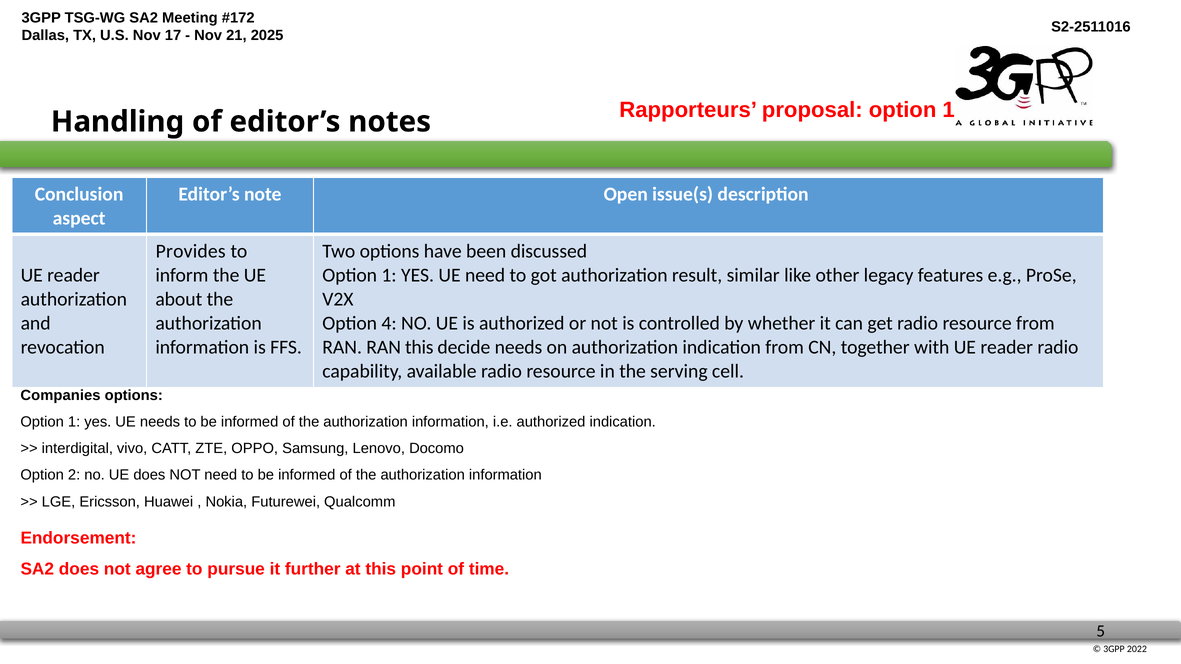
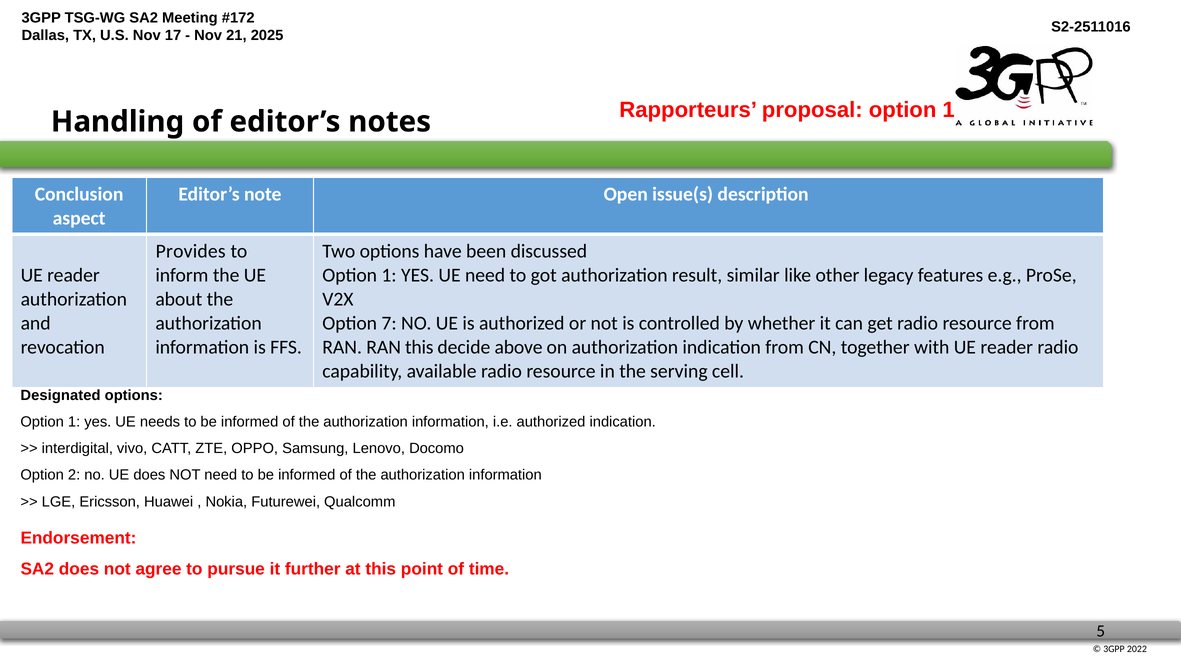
4: 4 -> 7 (389, 323)
decide needs: needs -> above (519, 347)
Companies: Companies -> Designated (61, 396)
